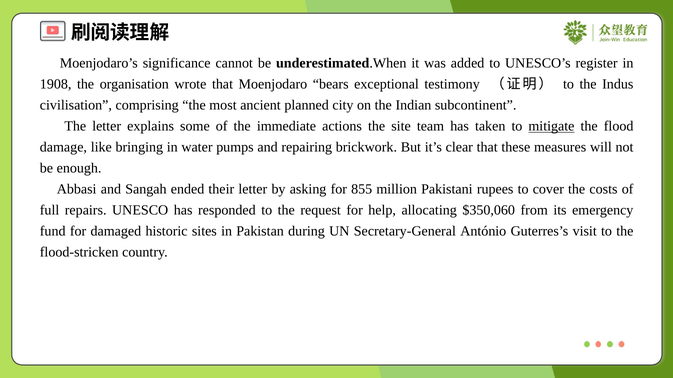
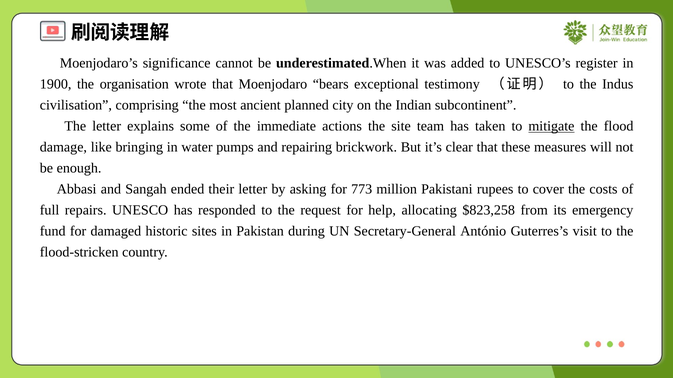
1908: 1908 -> 1900 (56, 84)
855: 855 -> 773 (362, 189)
$350,060: $350,060 -> $823,258 (489, 210)
